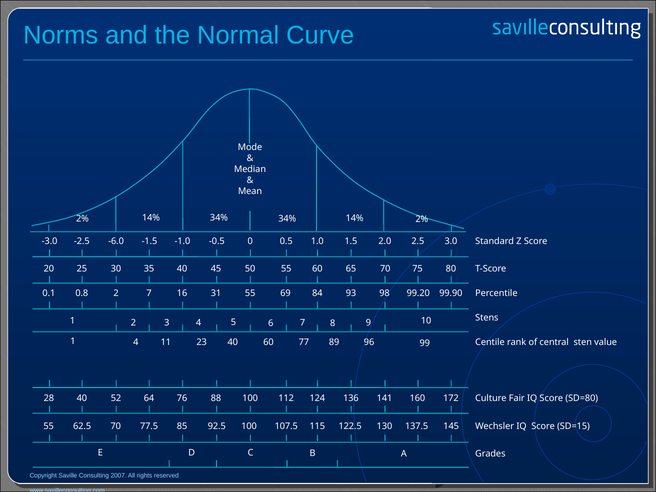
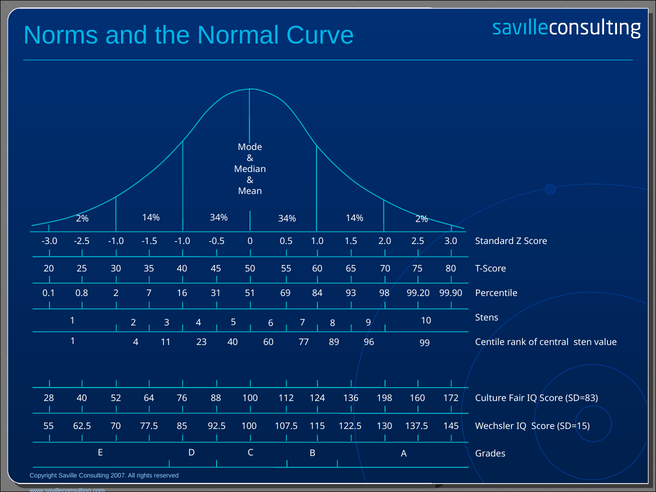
-2.5 -6.0: -6.0 -> -1.0 (116, 241)
16 55: 55 -> 51 (250, 293)
141: 141 -> 198 (385, 398)
SD=80: SD=80 -> SD=83 (582, 398)
